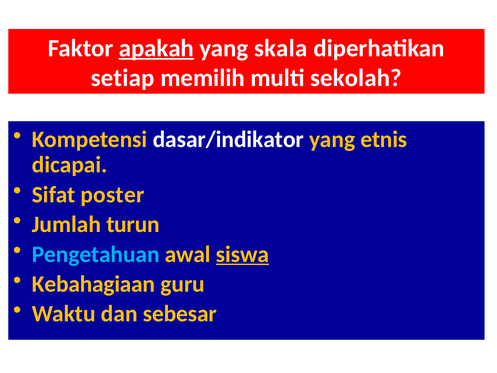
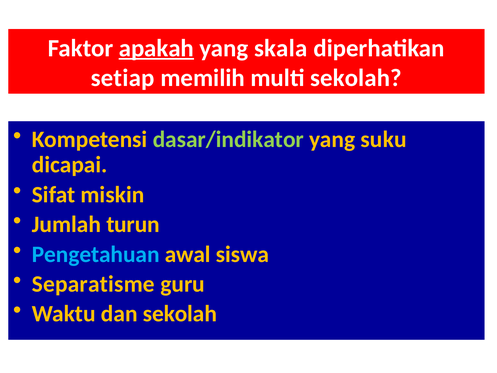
dasar/indikator colour: white -> light green (228, 139)
etnis: etnis -> suku (384, 139)
poster: poster -> miskin (112, 194)
siswa underline: present -> none (243, 254)
Kebahagiaan: Kebahagiaan -> Separatisme (93, 284)
dan sebesar: sebesar -> sekolah (180, 314)
